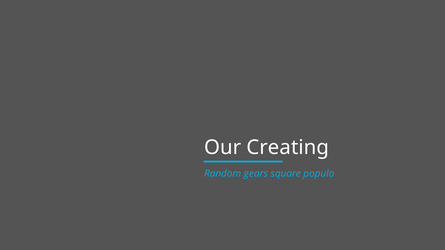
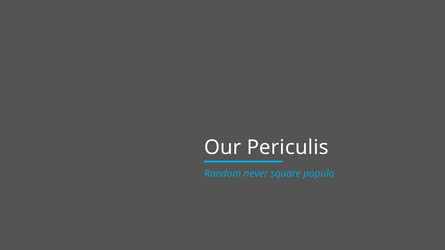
Creating: Creating -> Periculis (288, 148)
gears: gears -> never (256, 174)
